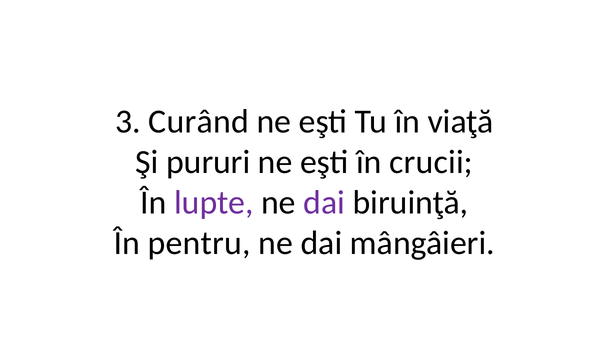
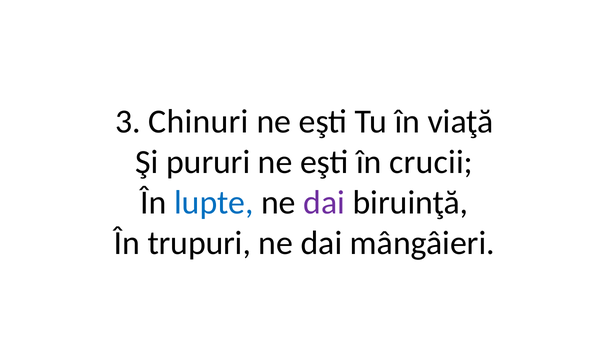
Curând: Curând -> Chinuri (199, 122)
lupte colour: purple -> blue (214, 203)
pentru: pentru -> trupuri (199, 244)
